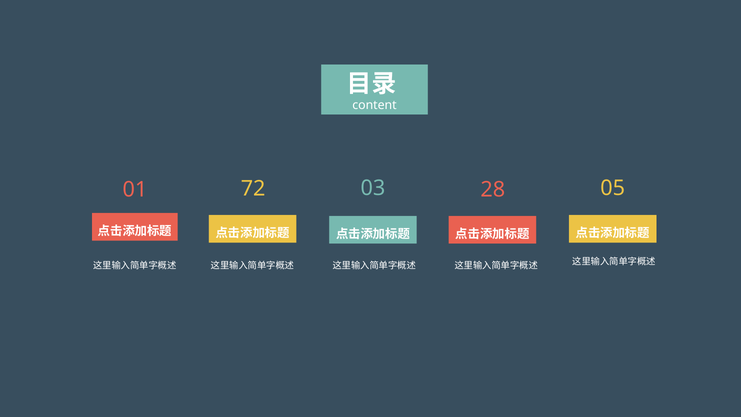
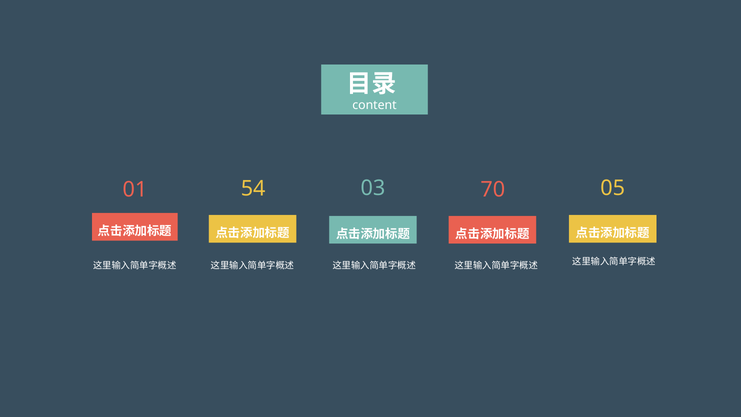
72: 72 -> 54 (253, 188)
28: 28 -> 70 (493, 190)
